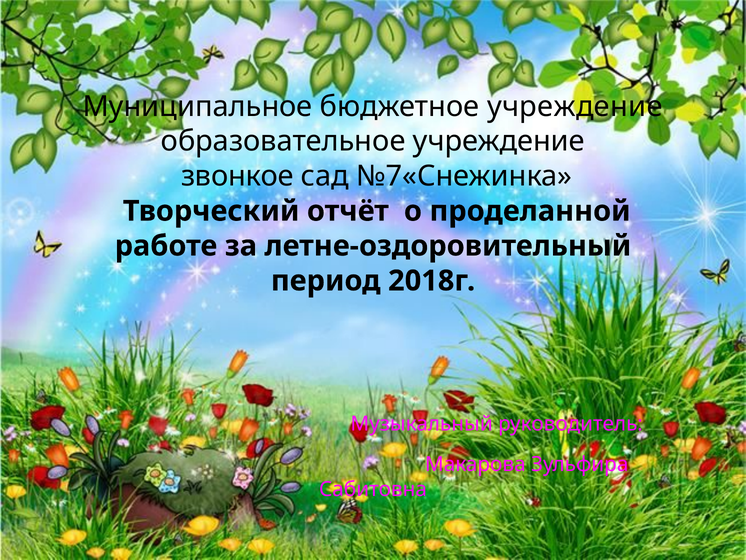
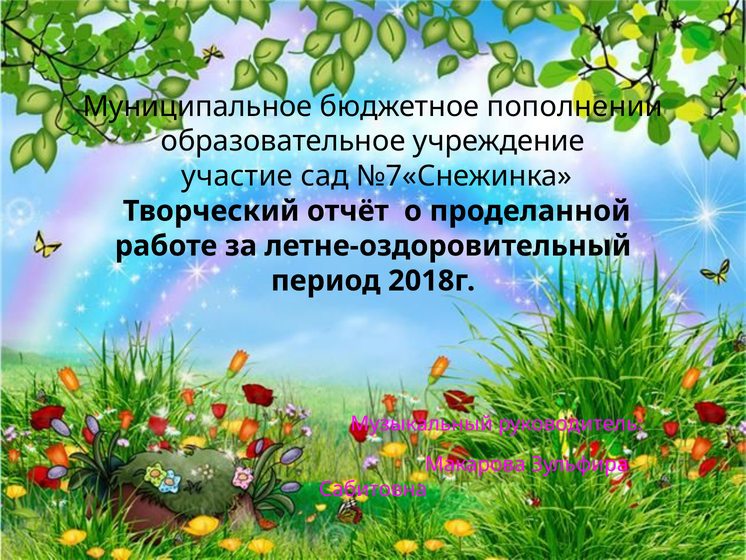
бюджетное учреждение: учреждение -> пополнении (575, 106)
звонкое: звонкое -> участие (237, 176)
